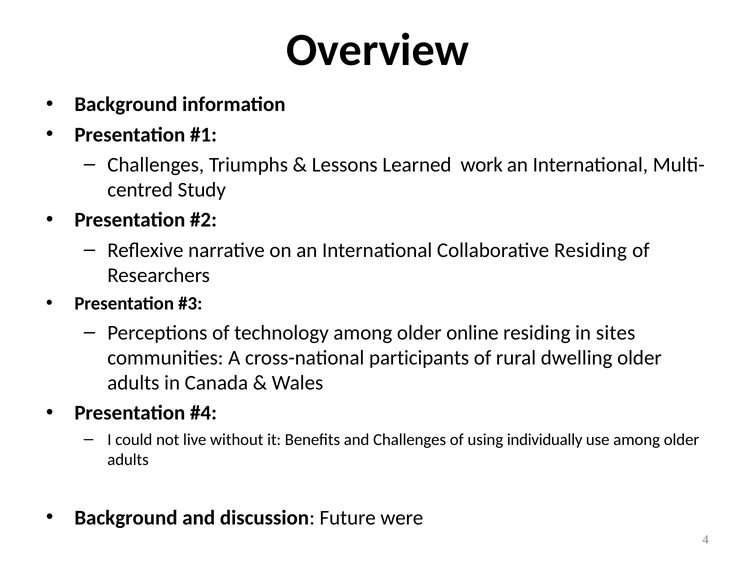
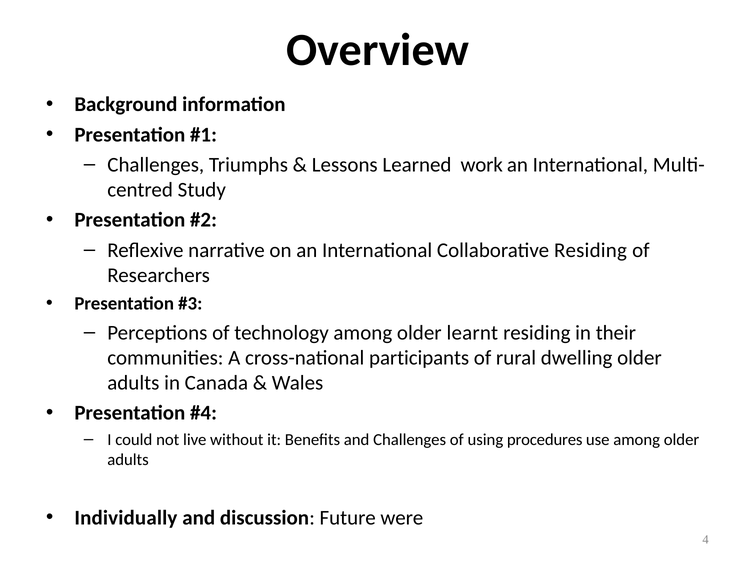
online: online -> learnt (472, 333)
sites: sites -> their (616, 333)
individually: individually -> procedures (545, 440)
Background: Background -> Individually (126, 518)
